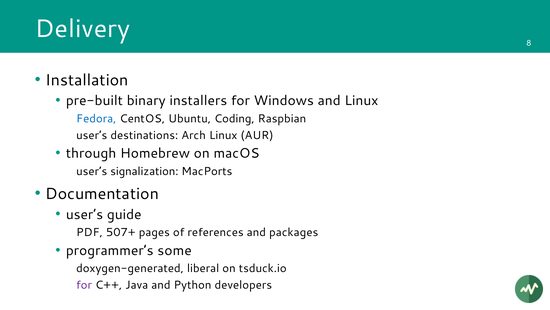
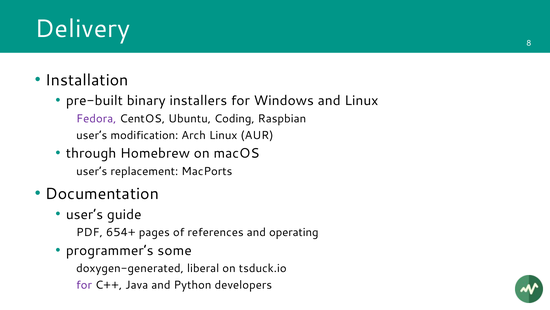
Fedora colour: blue -> purple (96, 118)
destinations: destinations -> modification (144, 135)
signalization: signalization -> replacement (144, 171)
507+: 507+ -> 654+ (121, 232)
packages: packages -> operating (294, 232)
